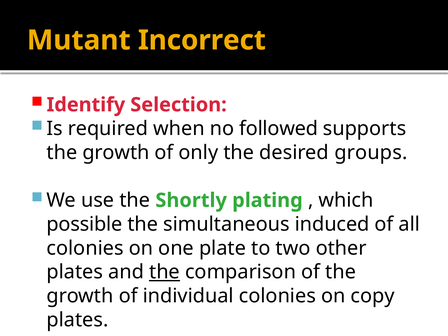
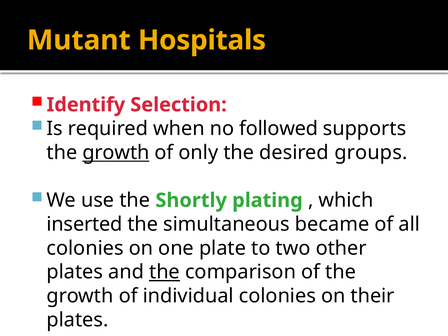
Incorrect: Incorrect -> Hospitals (202, 40)
growth underline: none -> present (116, 153)
possible: possible -> inserted (84, 224)
induced: induced -> became (332, 224)
copy: copy -> their (373, 296)
